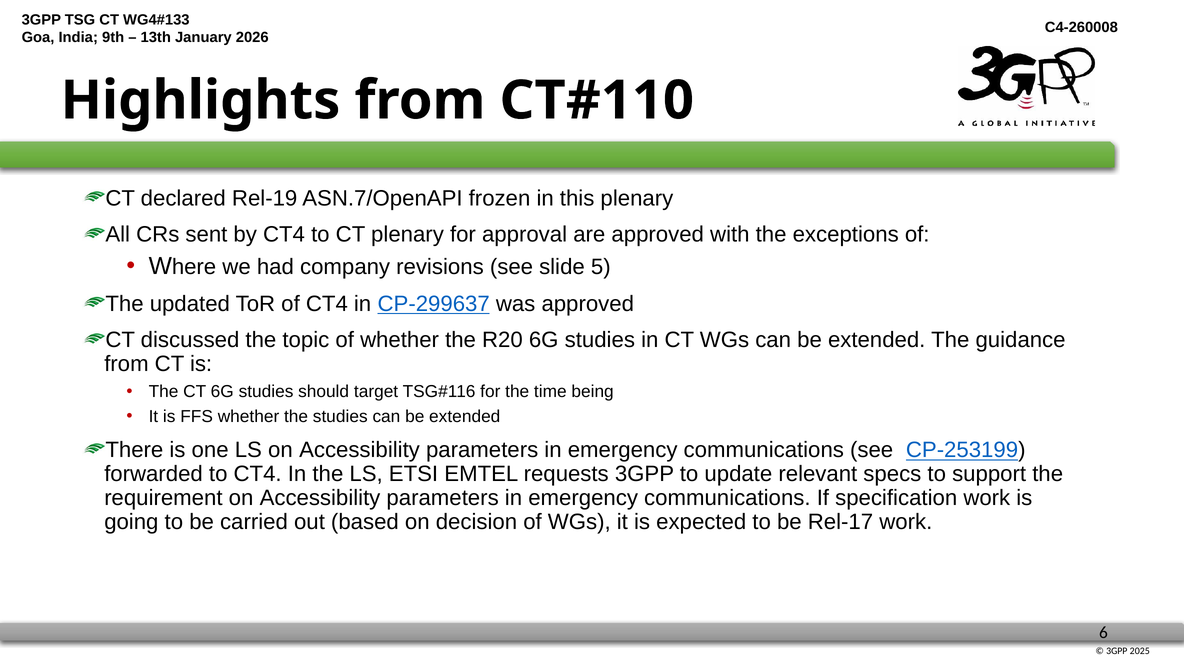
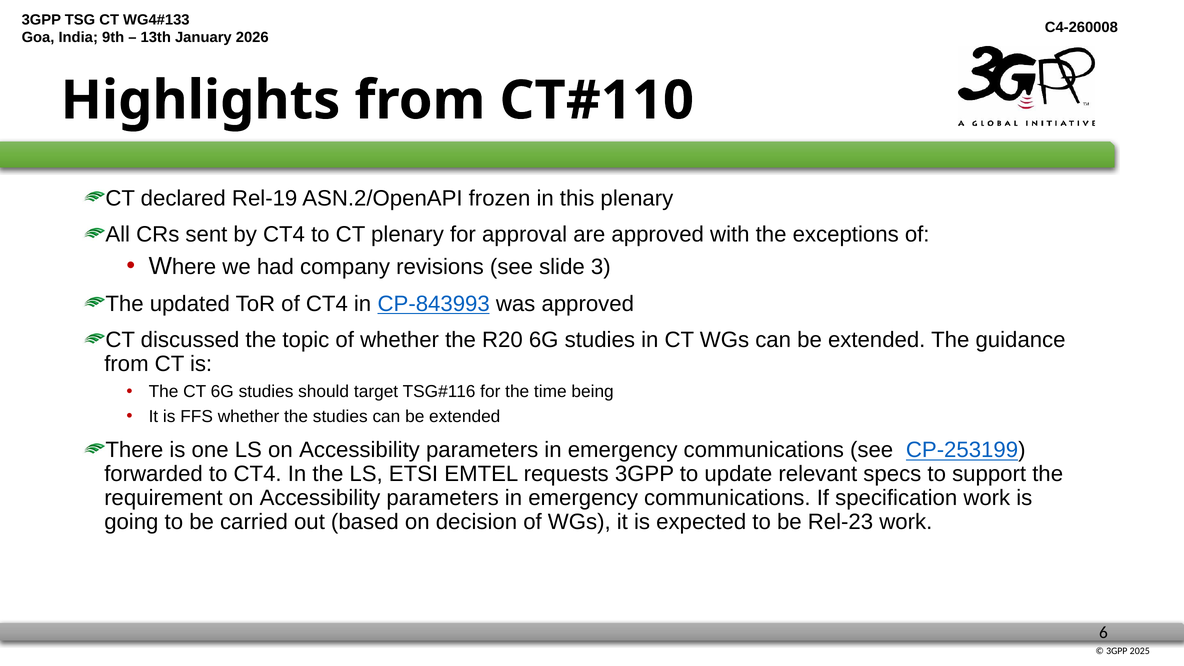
ASN.7/OpenAPI: ASN.7/OpenAPI -> ASN.2/OpenAPI (382, 198)
5: 5 -> 3 (601, 267)
CP-299637: CP-299637 -> CP-843993 (434, 304)
Rel-17: Rel-17 -> Rel-23 (840, 522)
